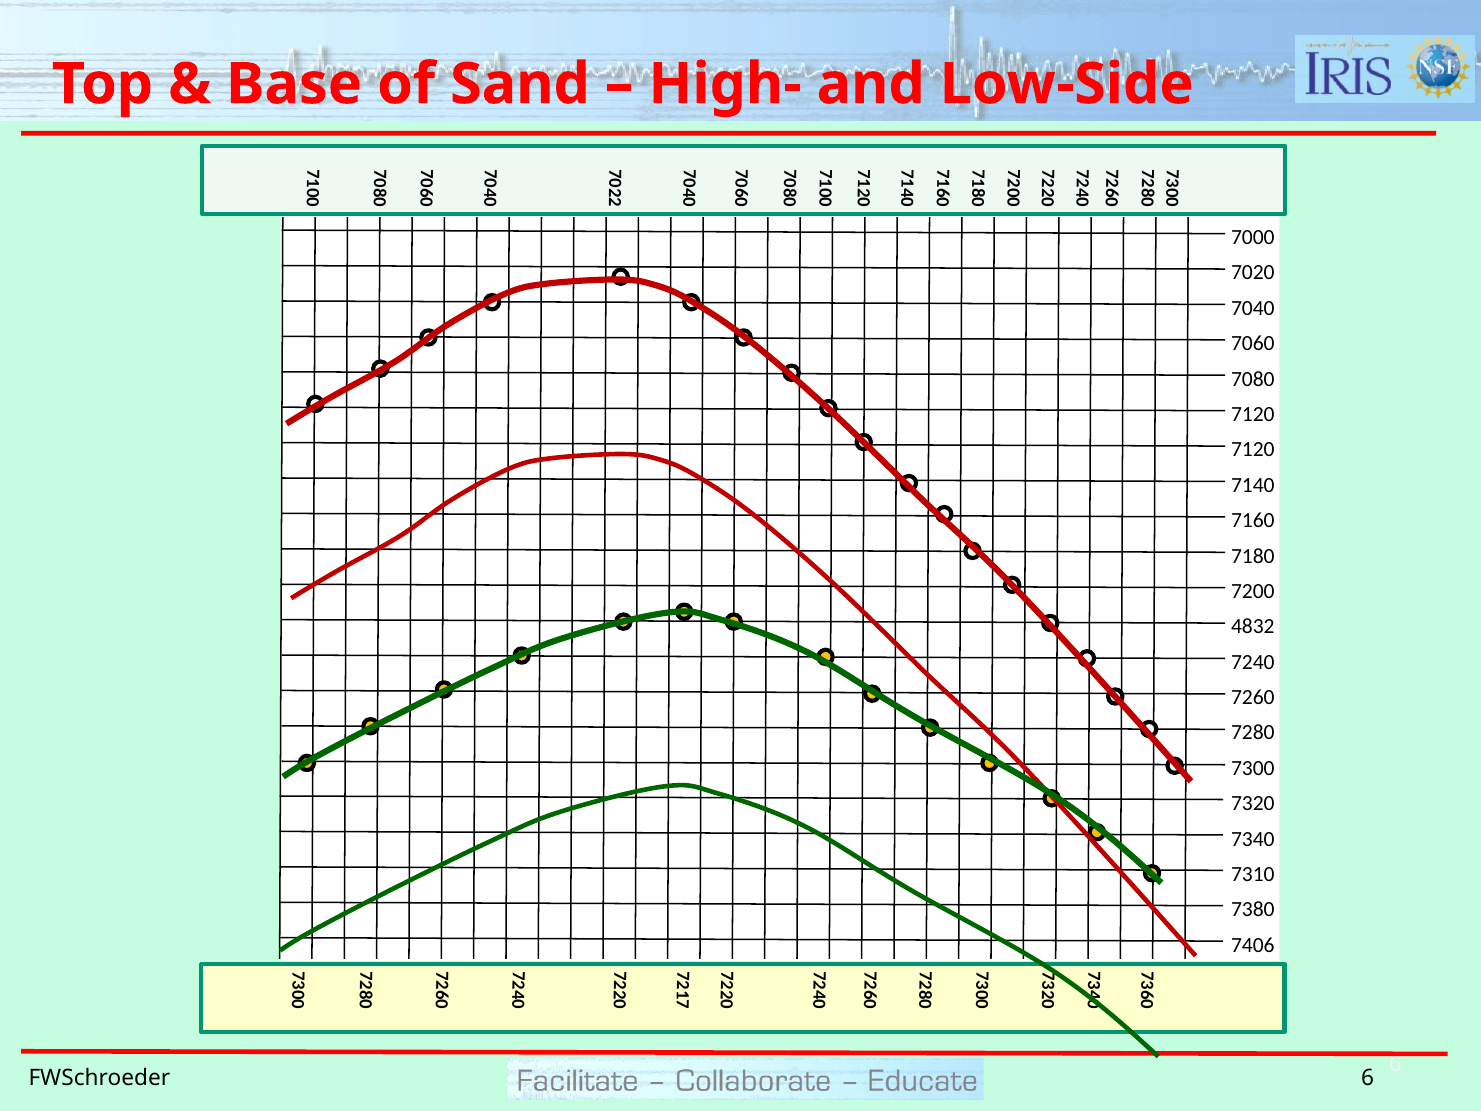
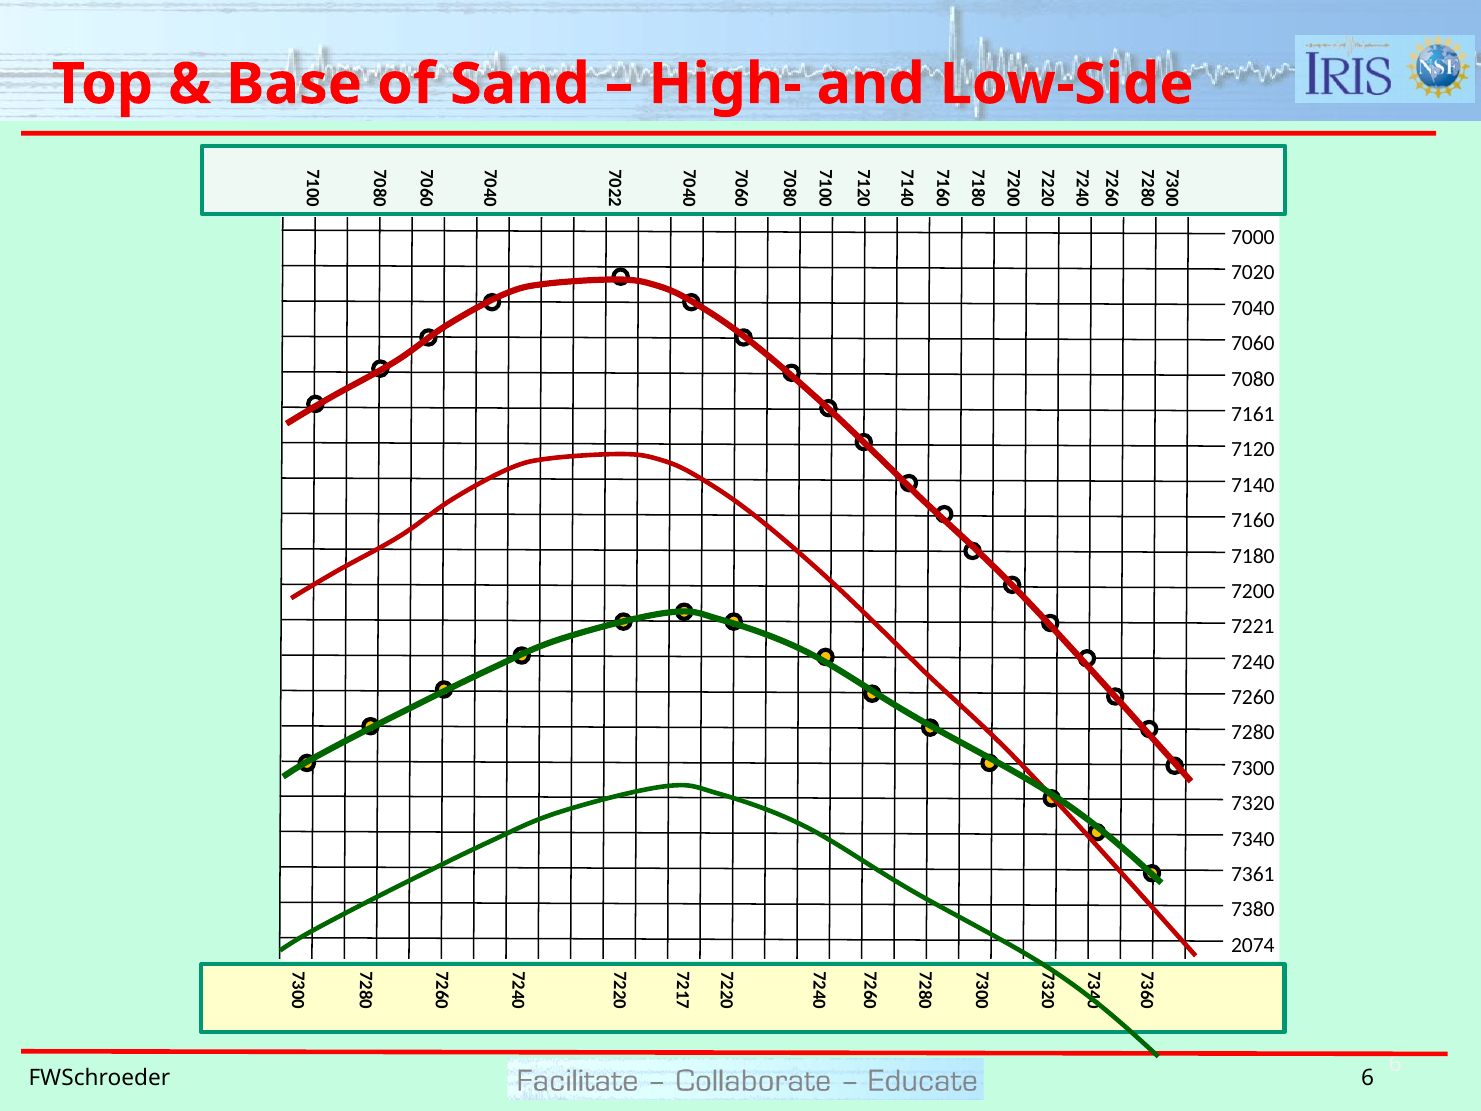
7120: 7120 -> 7161 (1253, 414)
4832: 4832 -> 7221 (1253, 627)
7310: 7310 -> 7361 (1253, 874)
7406: 7406 -> 2074 (1253, 945)
